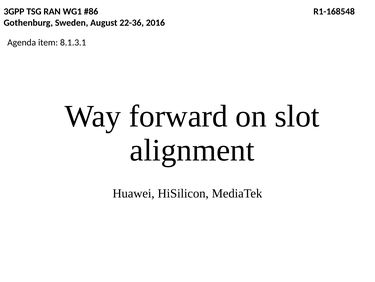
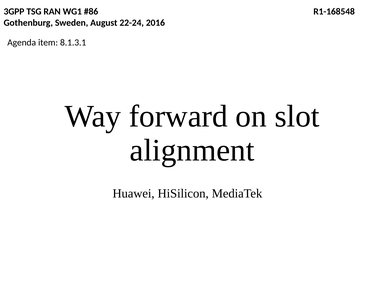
22-36: 22-36 -> 22-24 (132, 23)
